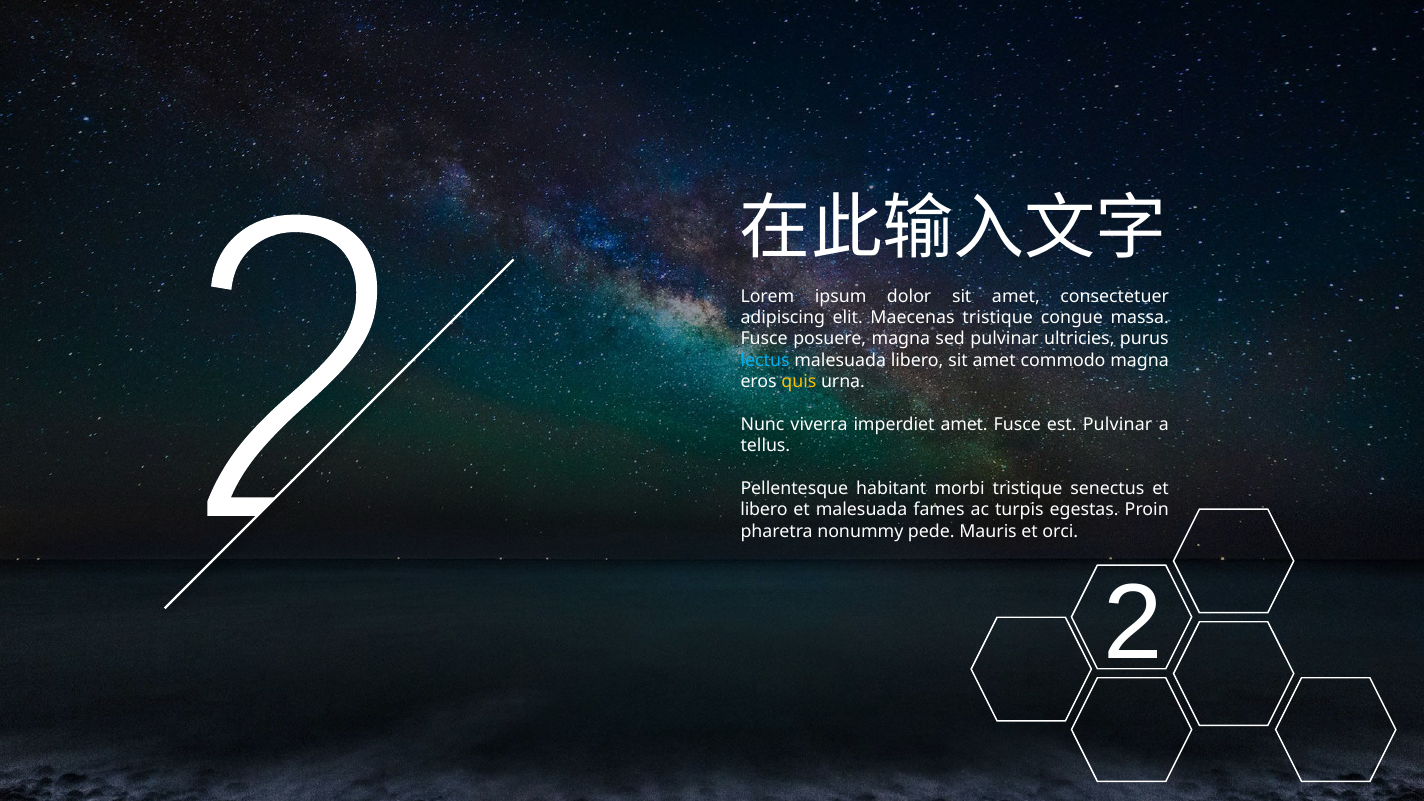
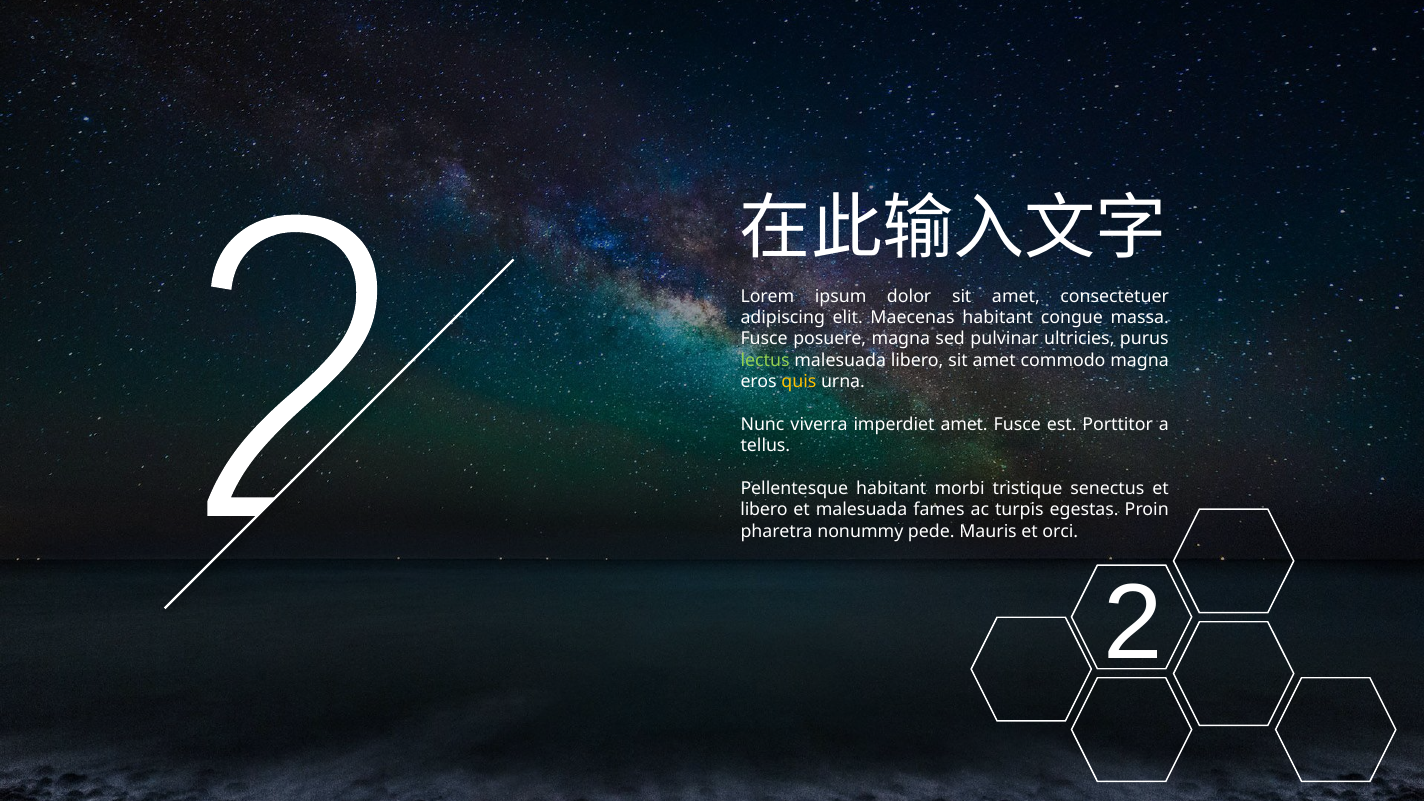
Maecenas tristique: tristique -> habitant (998, 318)
lectus colour: light blue -> light green (765, 360)
est Pulvinar: Pulvinar -> Porttitor (1118, 424)
